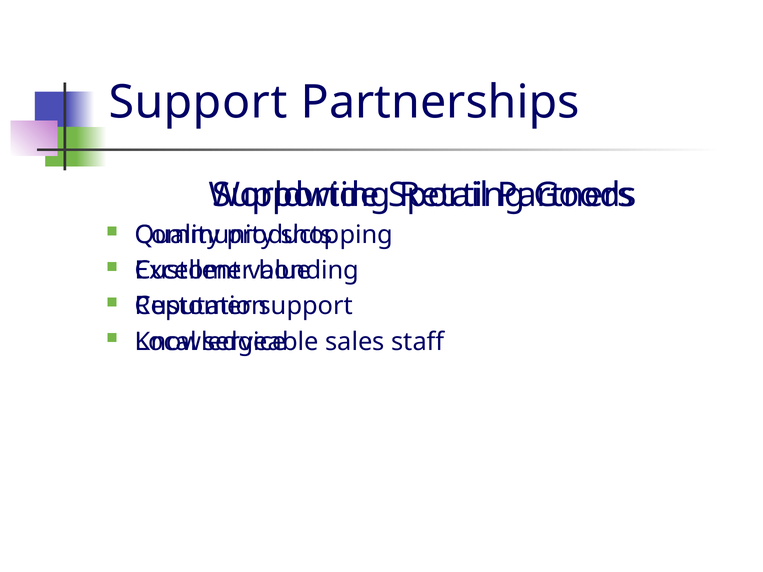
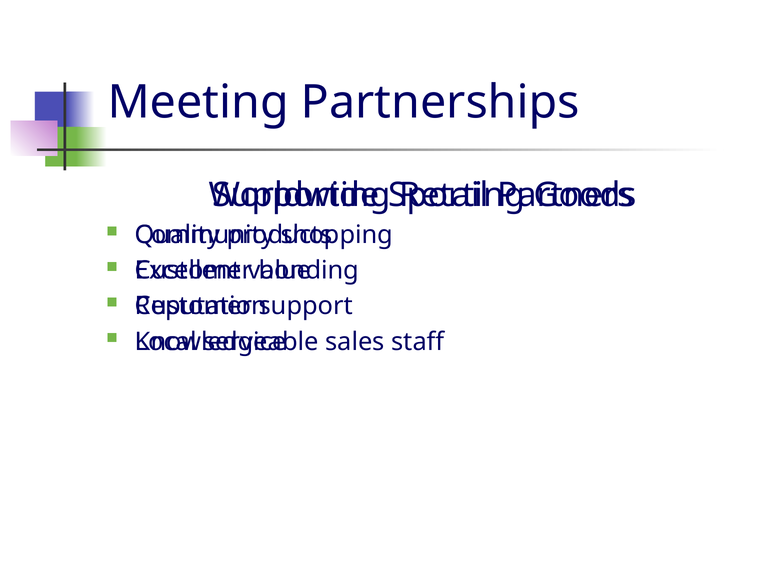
Support: Support -> Meeting (198, 102)
